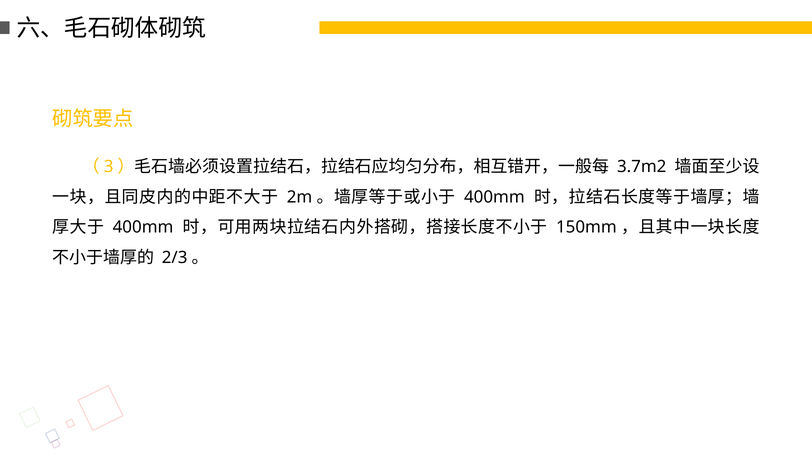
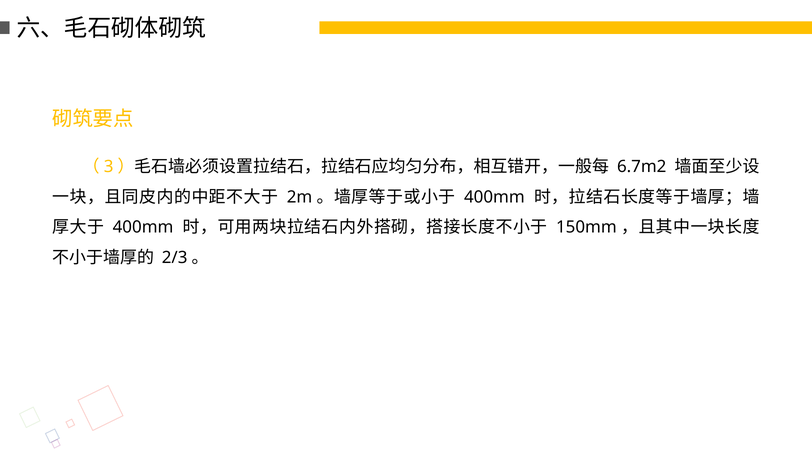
3.7m2: 3.7m2 -> 6.7m2 (642, 166)
